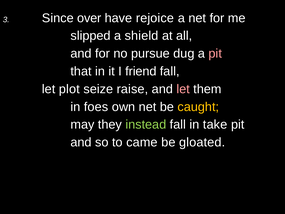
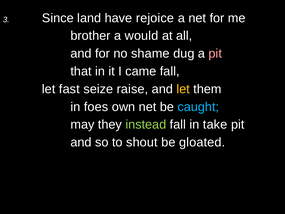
over: over -> land (89, 18)
slipped: slipped -> brother (91, 36)
shield: shield -> would (142, 36)
pursue: pursue -> shame (150, 54)
friend: friend -> came (141, 71)
plot: plot -> fast (69, 89)
let colour: pink -> yellow (183, 89)
caught colour: yellow -> light blue (198, 107)
came: came -> shout (142, 142)
